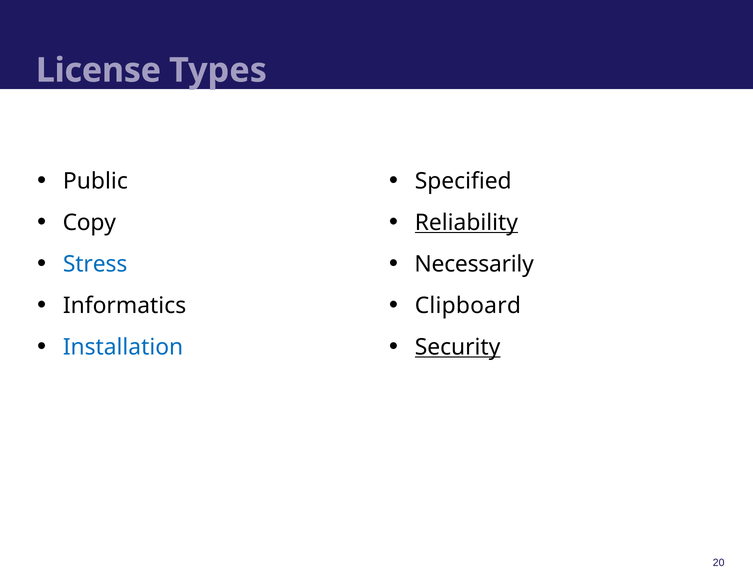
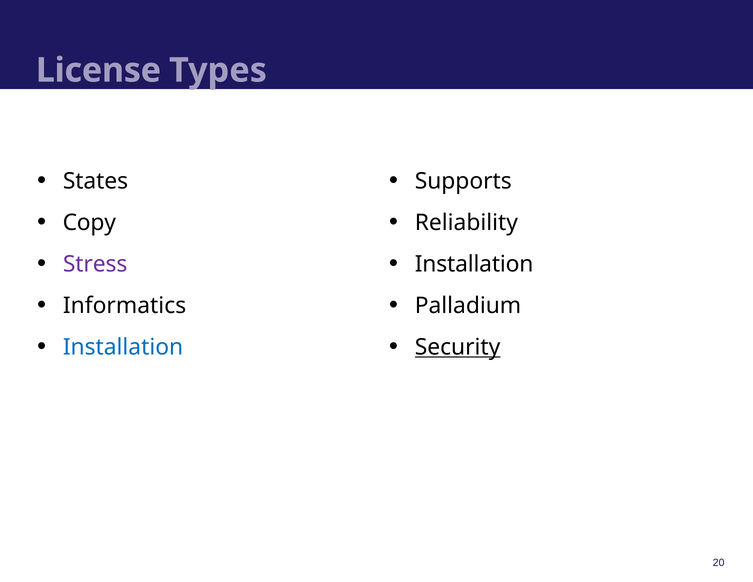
Public: Public -> States (95, 181)
Specified: Specified -> Supports (463, 181)
Reliability underline: present -> none (466, 223)
Stress colour: blue -> purple (95, 264)
Necessarily: Necessarily -> Installation (474, 264)
Clipboard: Clipboard -> Palladium (468, 306)
